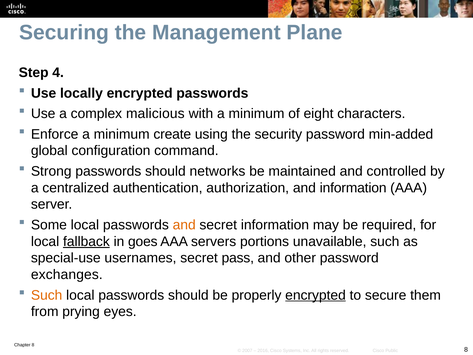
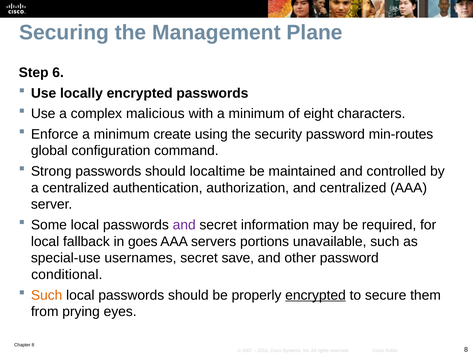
4: 4 -> 6 (58, 73)
min-added: min-added -> min-routes (401, 134)
networks: networks -> localtime (217, 171)
and information: information -> centralized (353, 188)
and colour: orange -> purple (184, 225)
fallback underline: present -> none (86, 241)
pass: pass -> save (238, 258)
exchanges: exchanges -> conditional (67, 274)
